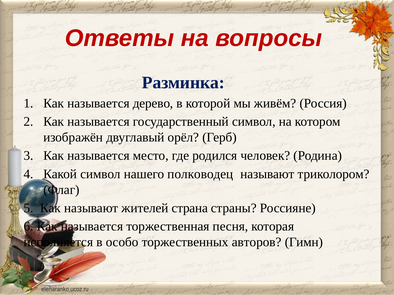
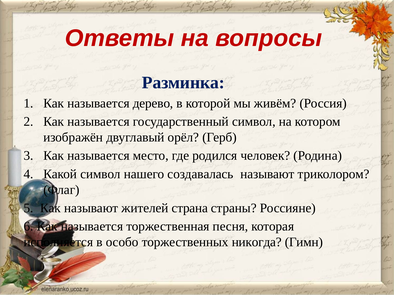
полководец: полководец -> создавалась (200, 174)
авторов: авторов -> никогда (257, 243)
